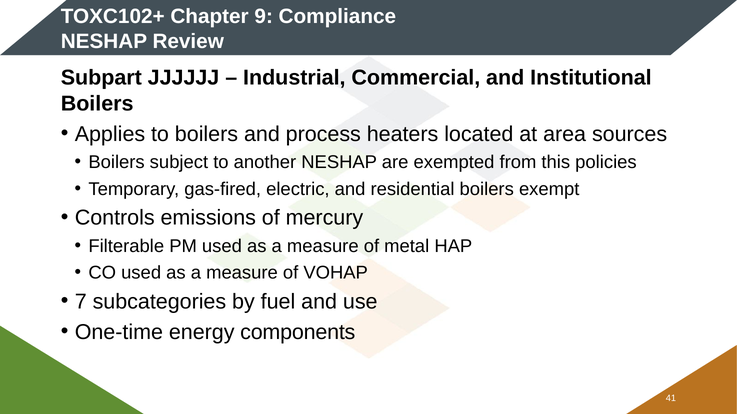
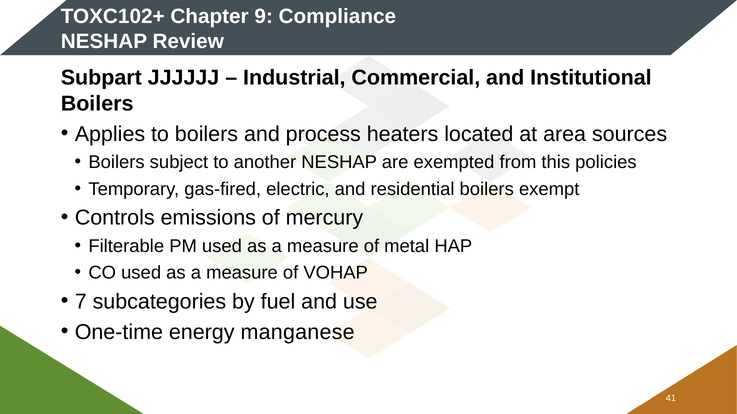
components: components -> manganese (298, 332)
